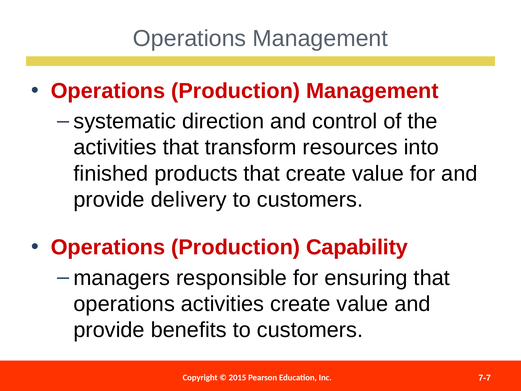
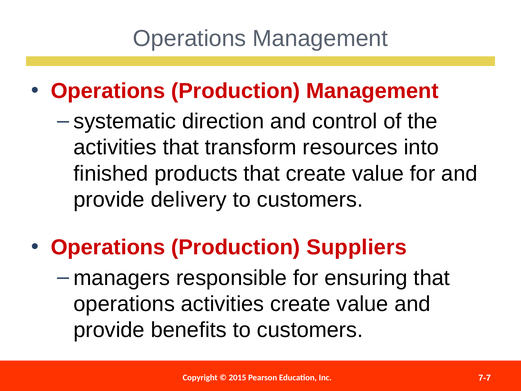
Capability: Capability -> Suppliers (357, 247)
